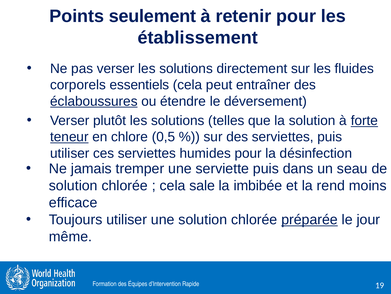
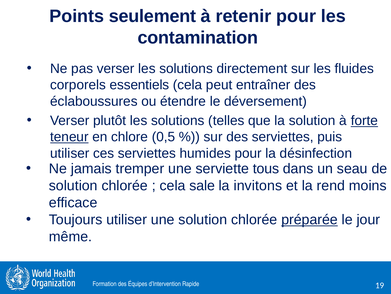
établissement: établissement -> contamination (198, 38)
éclaboussures underline: present -> none (94, 101)
serviette puis: puis -> tous (266, 168)
imbibée: imbibée -> invitons (258, 185)
